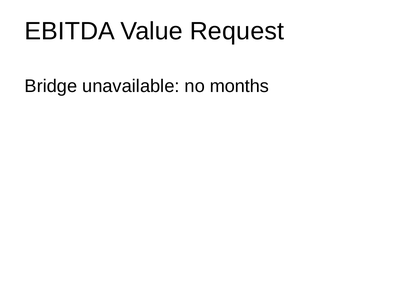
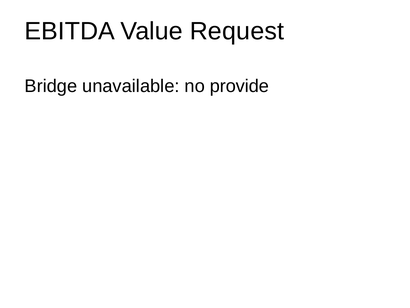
months: months -> provide (239, 86)
